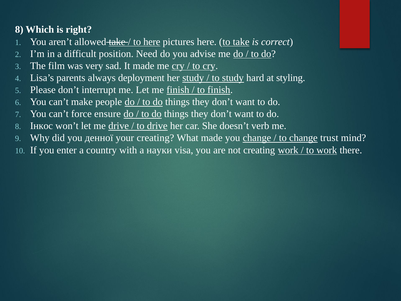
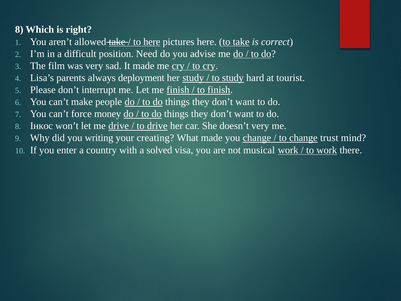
styling: styling -> tourist (291, 78)
ensure: ensure -> money (108, 114)
doesn’t verb: verb -> very (260, 126)
денної: денної -> writing (99, 138)
науки: науки -> solved (159, 150)
not creating: creating -> musical (259, 150)
